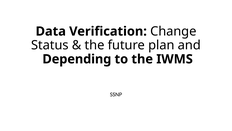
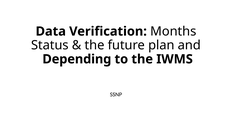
Change: Change -> Months (173, 31)
